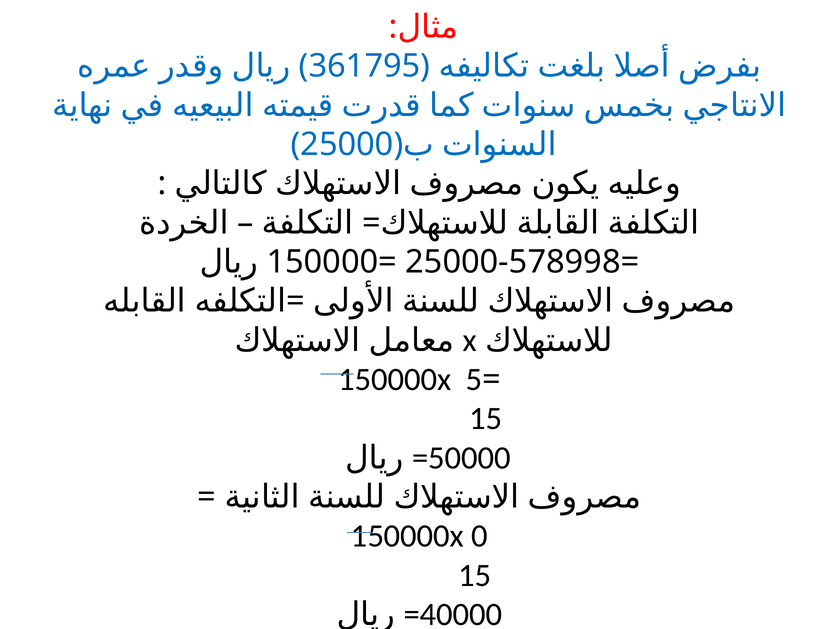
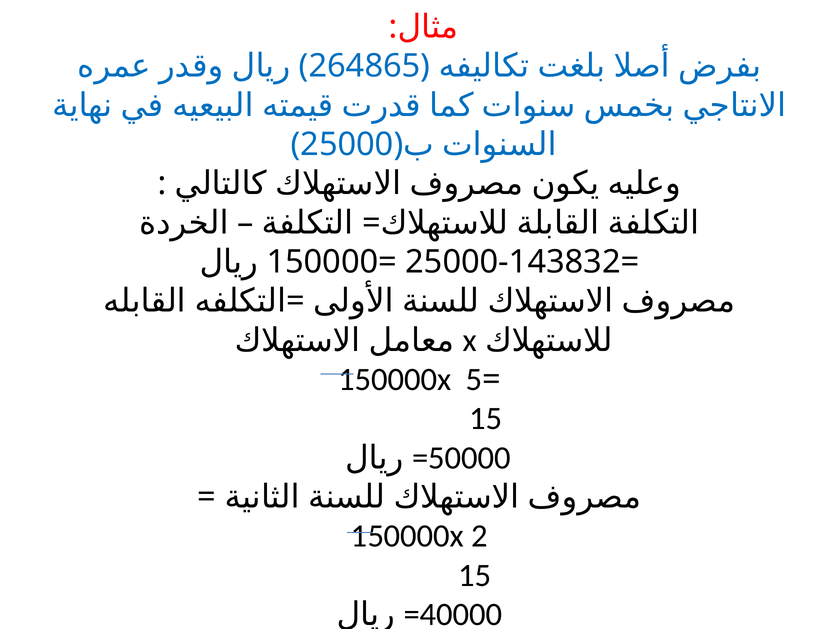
361795: 361795 -> 264865 (365, 66)
578998: 578998 -> 143832 (565, 262)
0: 0 -> 2 (480, 536)
